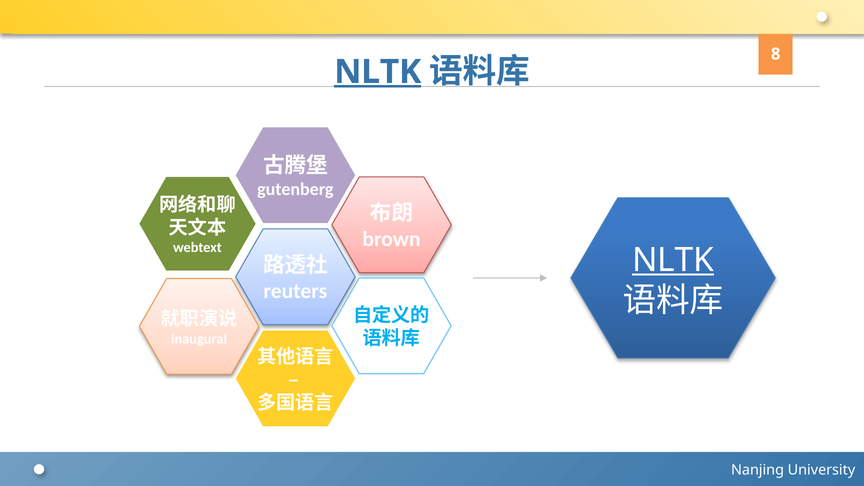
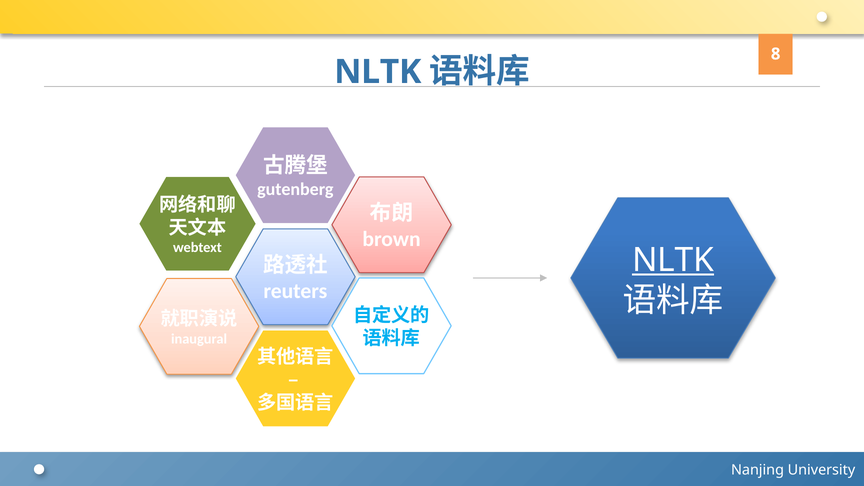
NLTK underline: present -> none (378, 72)
